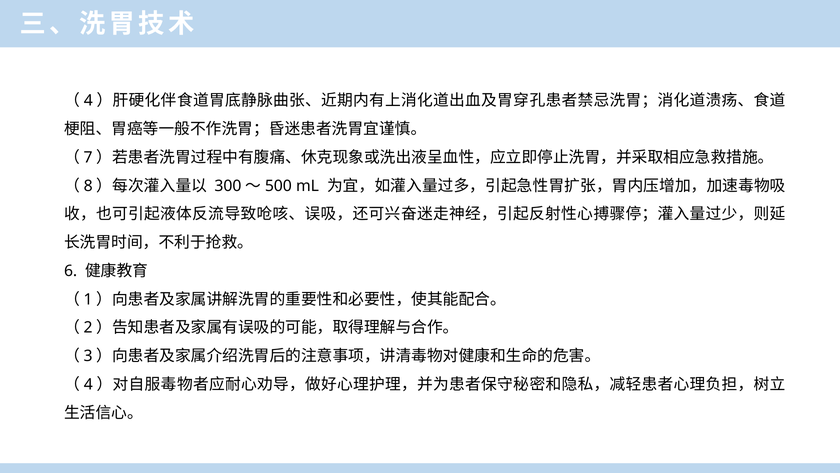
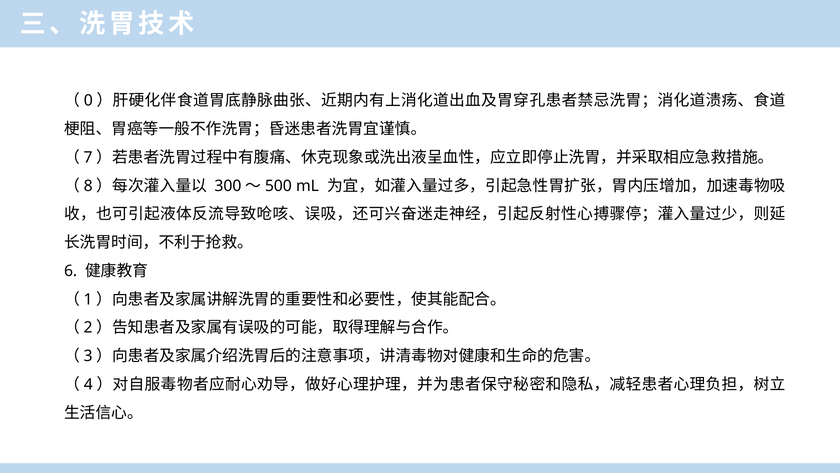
4: 4 -> 0 (88, 101)
